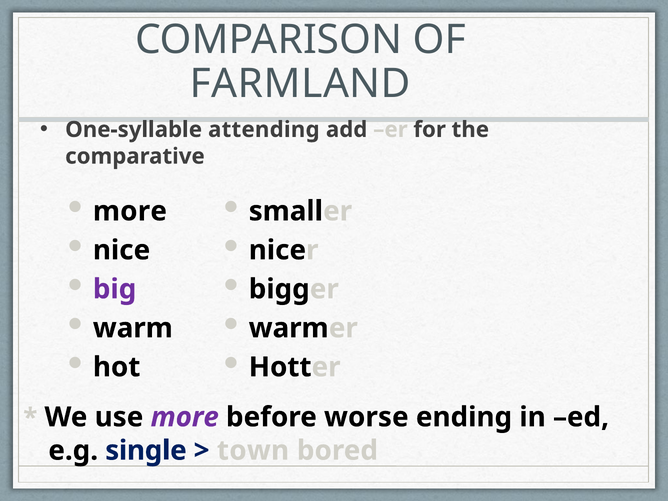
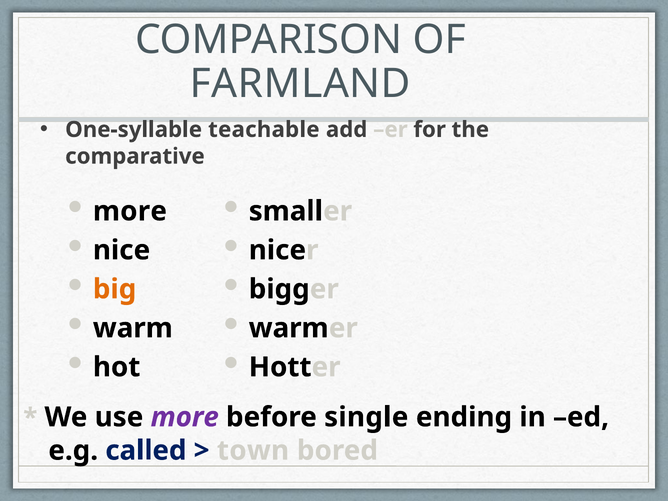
attending: attending -> teachable (264, 130)
big colour: purple -> orange (115, 289)
worse: worse -> single (366, 417)
single: single -> called (146, 451)
